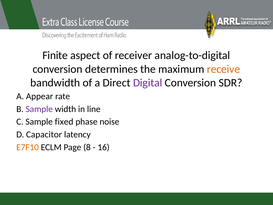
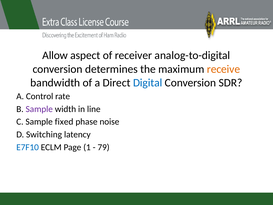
Finite: Finite -> Allow (55, 55)
Digital colour: purple -> blue (148, 83)
Appear: Appear -> Control (40, 96)
Capacitor: Capacitor -> Switching (44, 134)
E7F10 colour: orange -> blue (28, 147)
8: 8 -> 1 (87, 147)
16: 16 -> 79 (104, 147)
